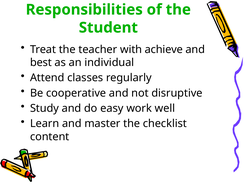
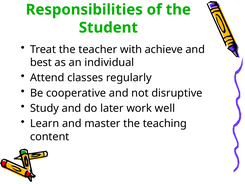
easy: easy -> later (112, 108)
checklist: checklist -> teaching (165, 123)
